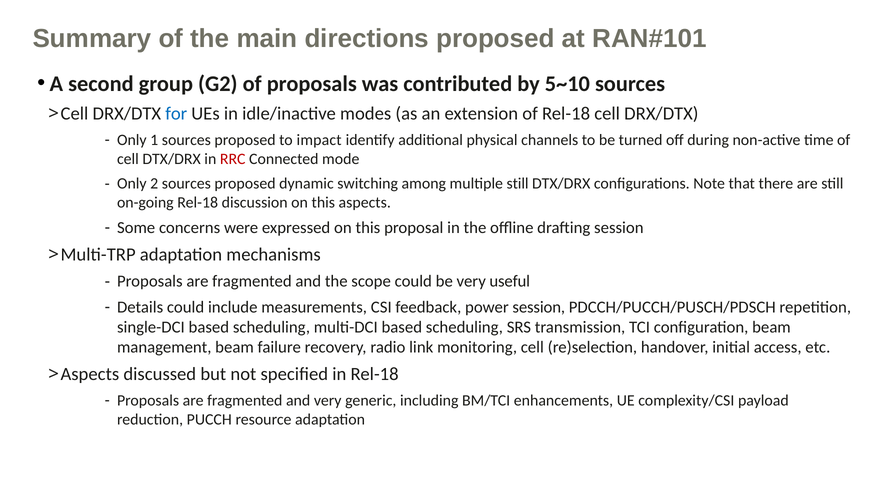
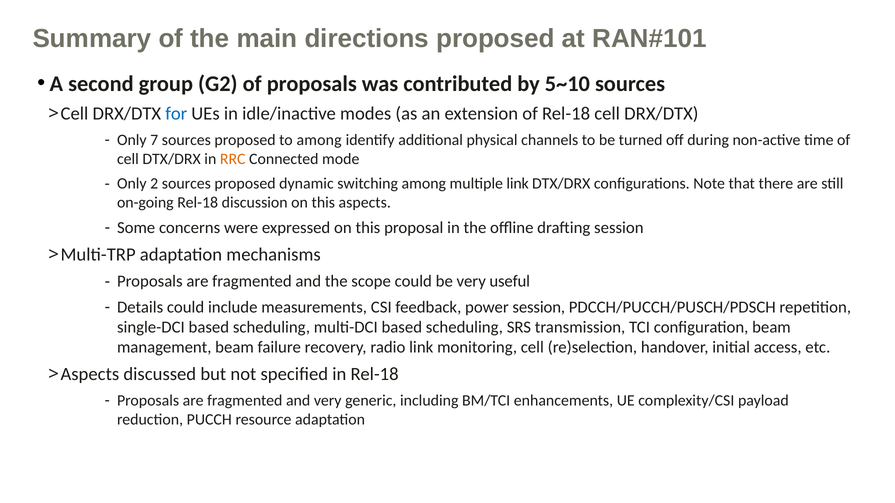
1: 1 -> 7 (154, 140)
to impact: impact -> among (319, 140)
RRC colour: red -> orange (233, 159)
multiple still: still -> link (518, 184)
